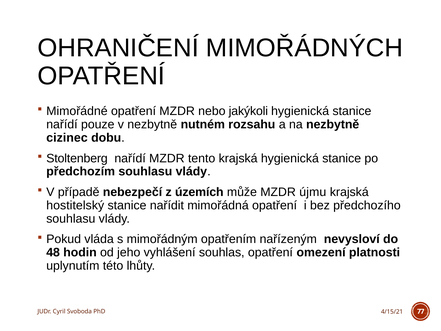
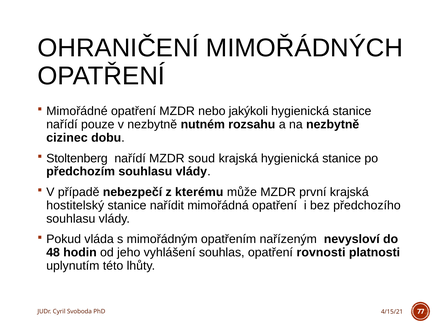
tento: tento -> soud (202, 158)
územích: územích -> kterému (199, 192)
újmu: újmu -> první (313, 192)
omezení: omezení -> rovnosti (321, 252)
